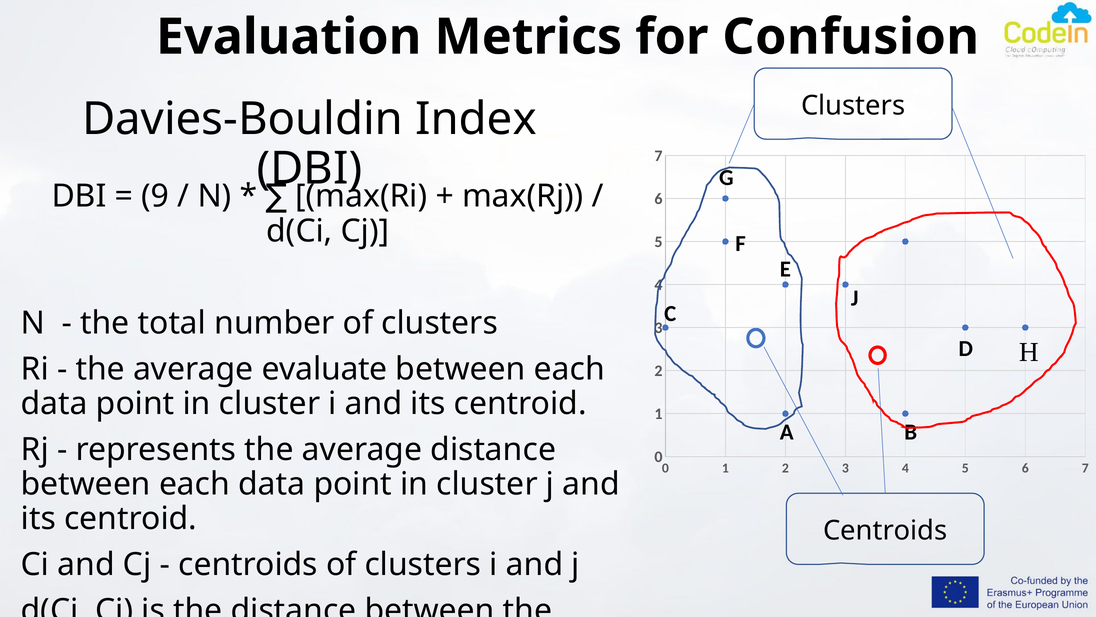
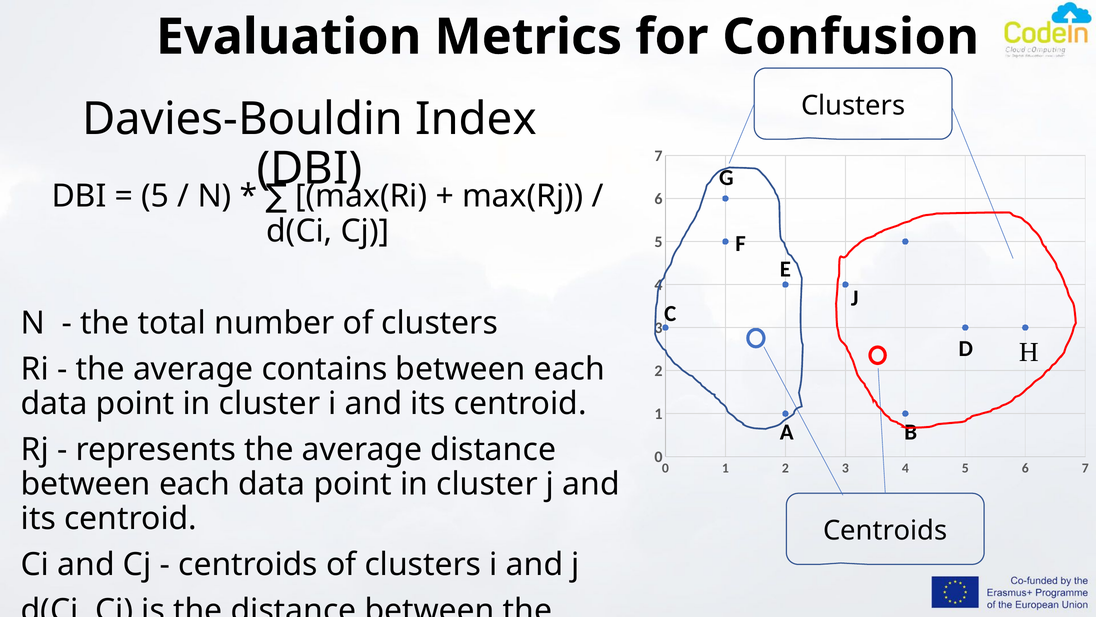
9: 9 -> 5 (155, 196)
evaluate: evaluate -> contains (325, 369)
